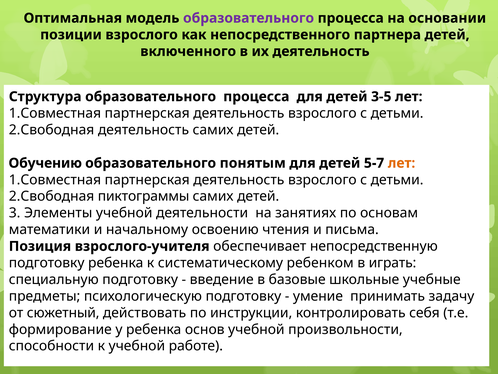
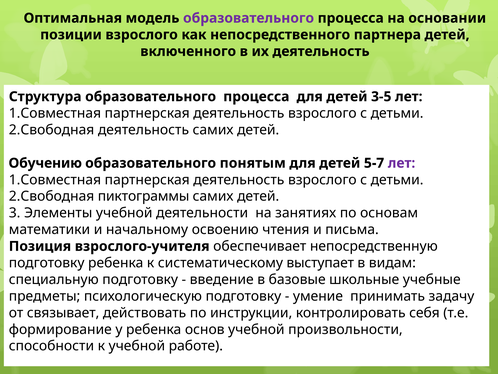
лет colour: orange -> purple (402, 163)
ребенком: ребенком -> выступает (320, 263)
играть: играть -> видам (392, 263)
сюжетный: сюжетный -> связывает (63, 312)
